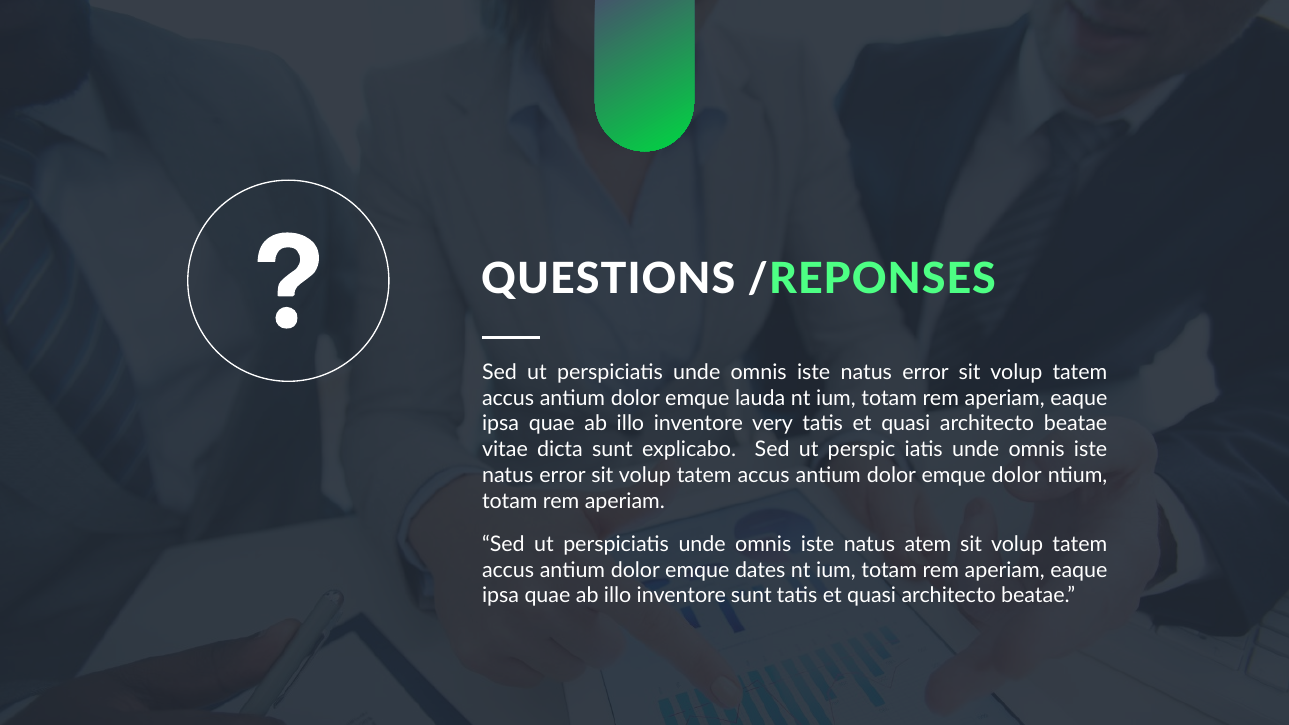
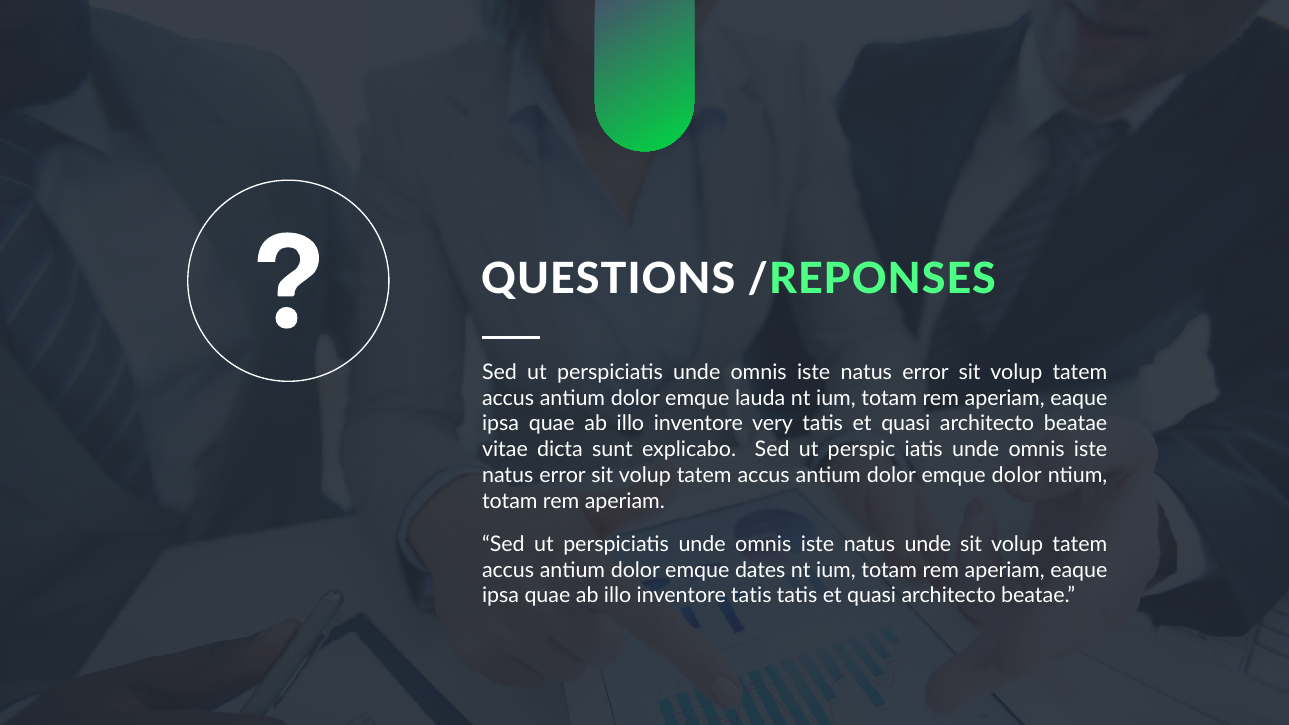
natus atem: atem -> unde (928, 544)
inventore sunt: sunt -> tatis (751, 596)
